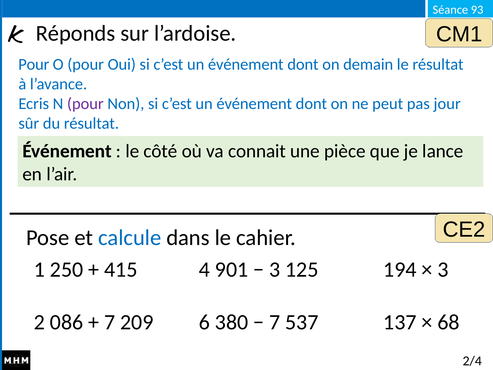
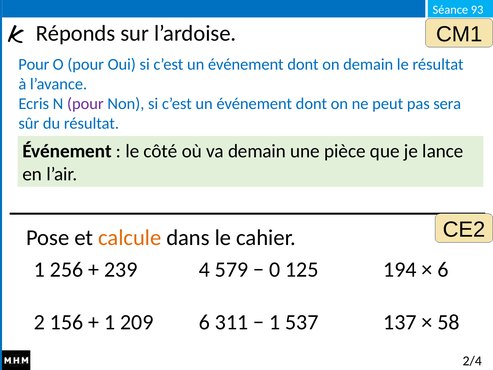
jour: jour -> sera (447, 104)
va connait: connait -> demain (257, 151)
calcule colour: blue -> orange (130, 238)
250: 250 -> 256 (67, 269)
415: 415 -> 239 (121, 269)
901: 901 -> 579 (232, 269)
3: 3 -> 0 (275, 269)
3: 3 -> 6 (443, 269)
086: 086 -> 156 (67, 322)
7: 7 -> 1 (110, 322)
380: 380 -> 311 (232, 322)
7: 7 -> 1 (275, 322)
68: 68 -> 58 (449, 322)
